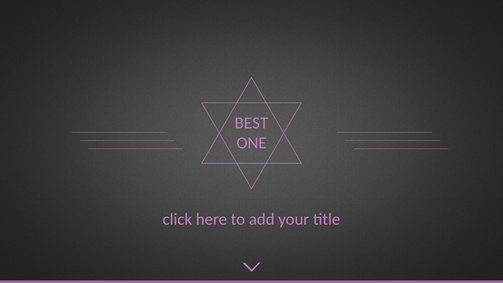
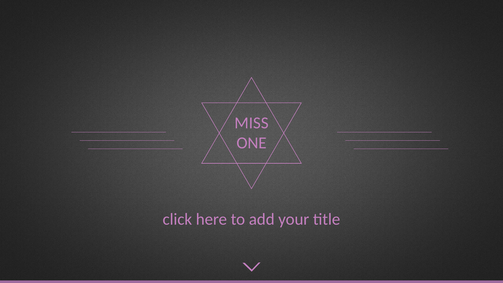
BEST: BEST -> MISS (251, 123)
